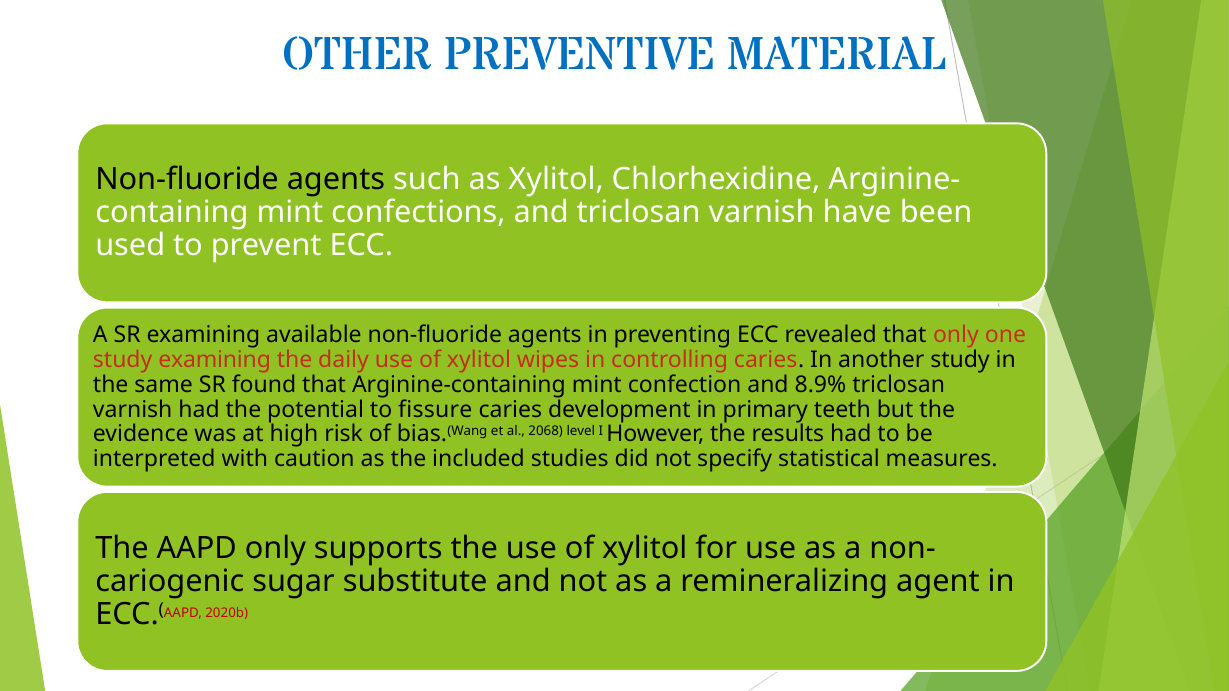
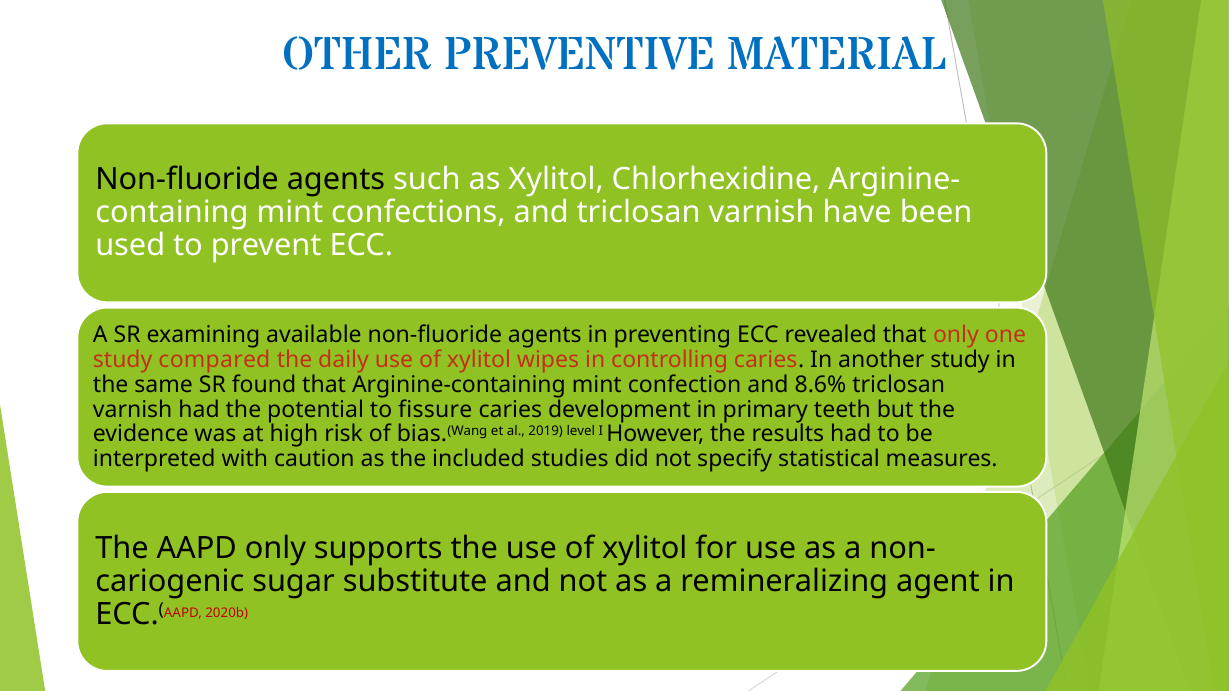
study examining: examining -> compared (214, 360)
8.9%: 8.9% -> 8.6% (820, 385)
2068: 2068 -> 2019 (546, 431)
